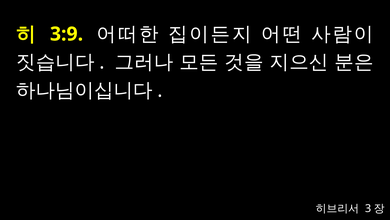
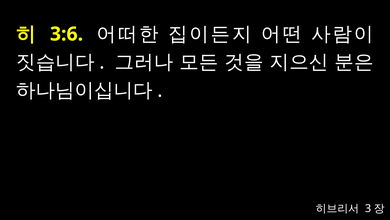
3:9: 3:9 -> 3:6 (66, 34)
